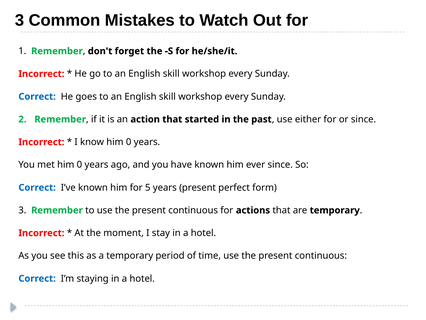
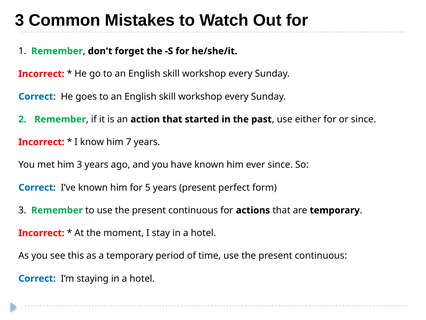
know him 0: 0 -> 7 (129, 142)
met him 0: 0 -> 3 (79, 165)
